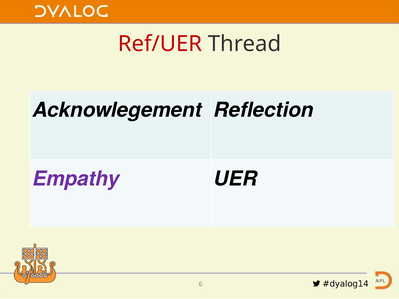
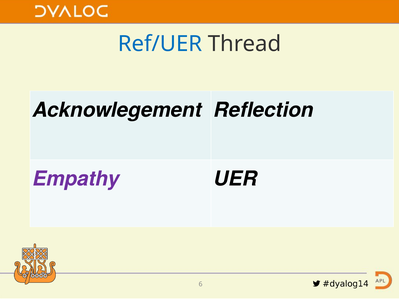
Ref/UER colour: red -> blue (160, 44)
